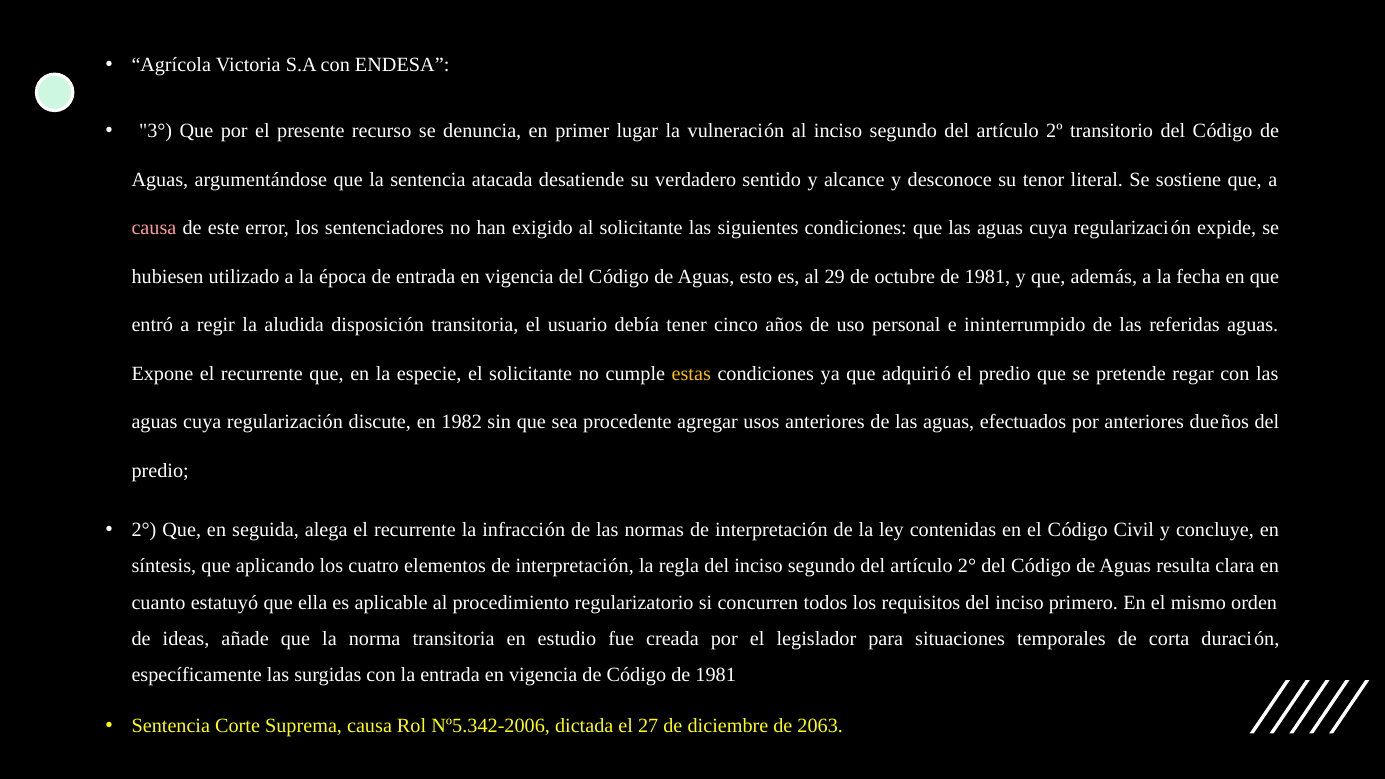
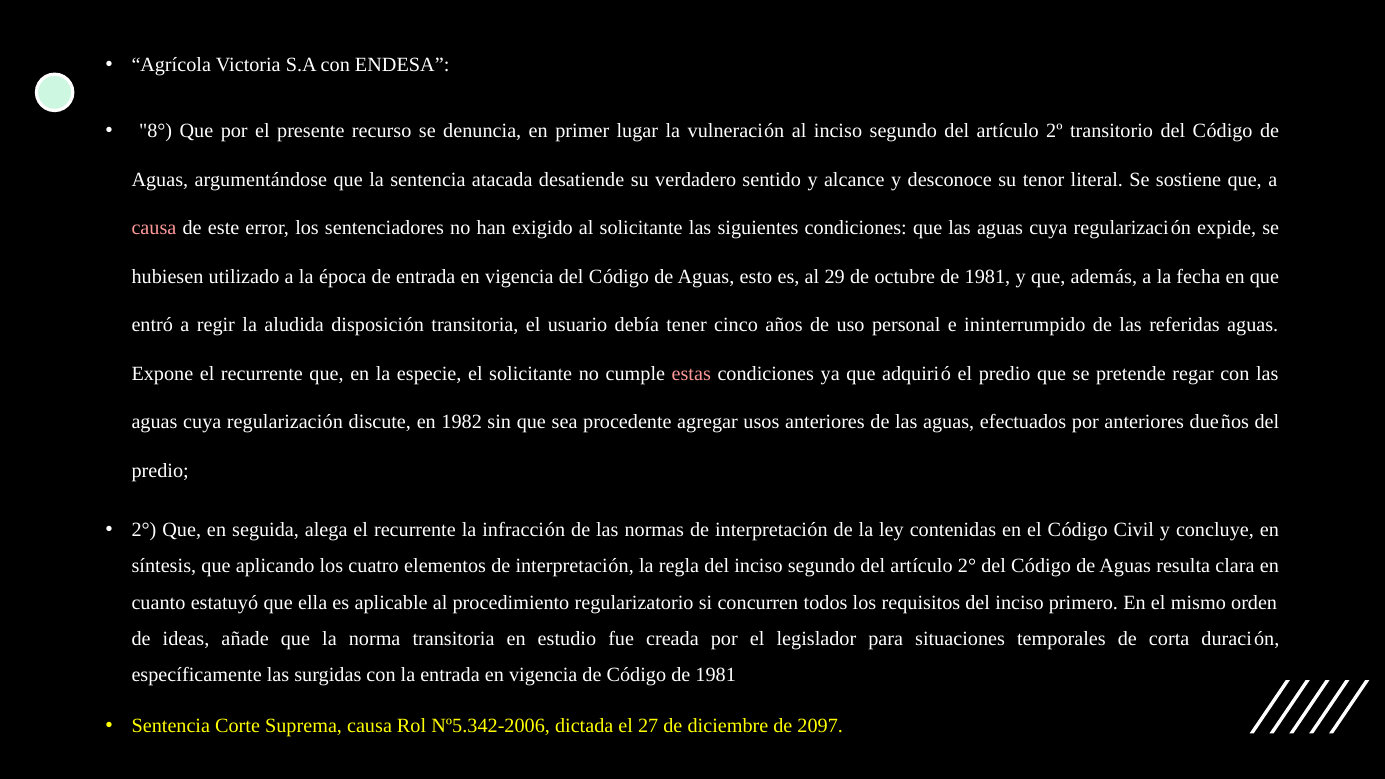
3°: 3° -> 8° (156, 131)
estas colour: yellow -> pink (691, 373)
2063: 2063 -> 2097 (820, 726)
